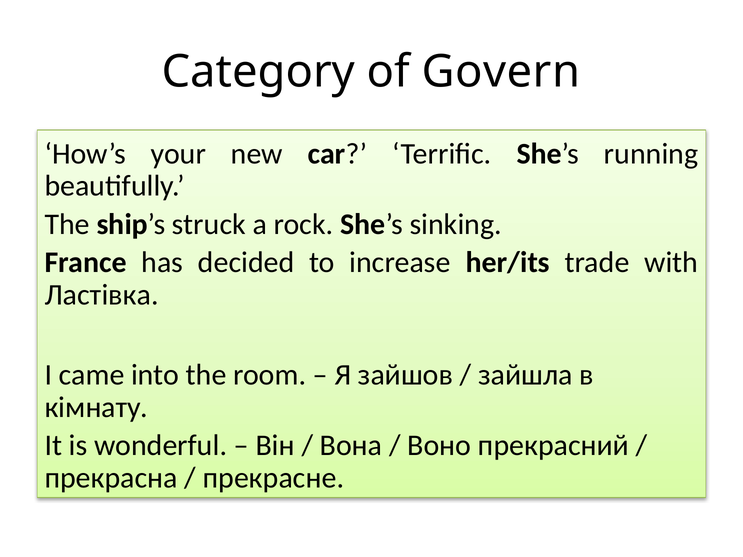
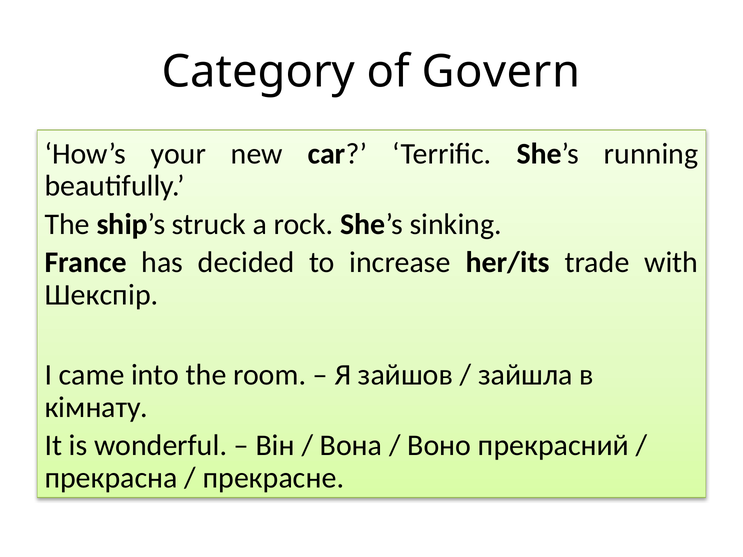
Ластівка: Ластівка -> Шекспір (102, 295)
